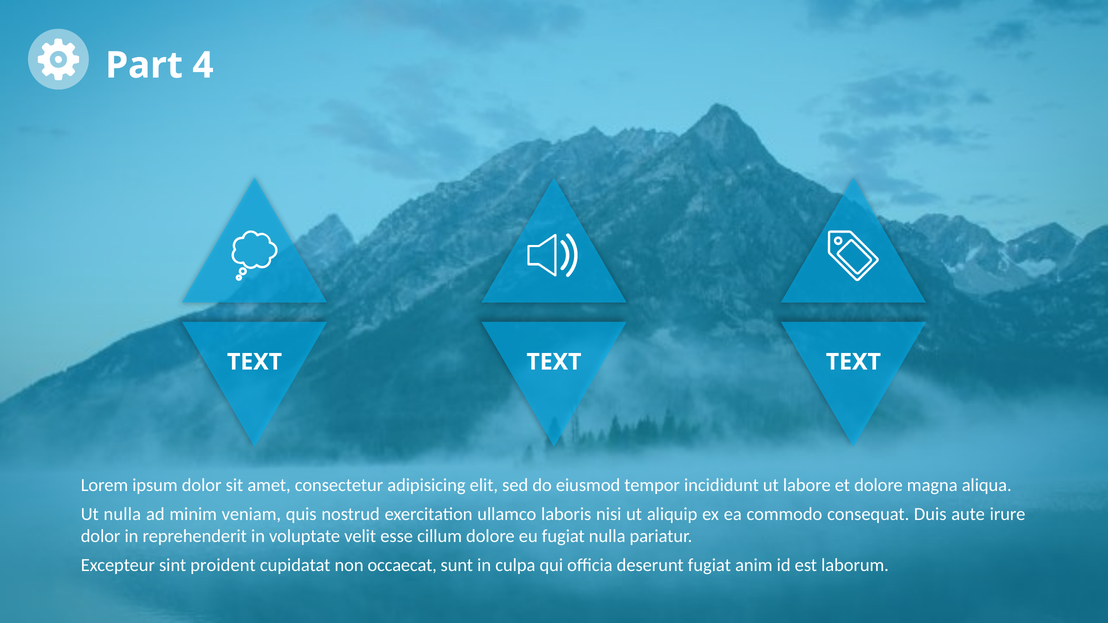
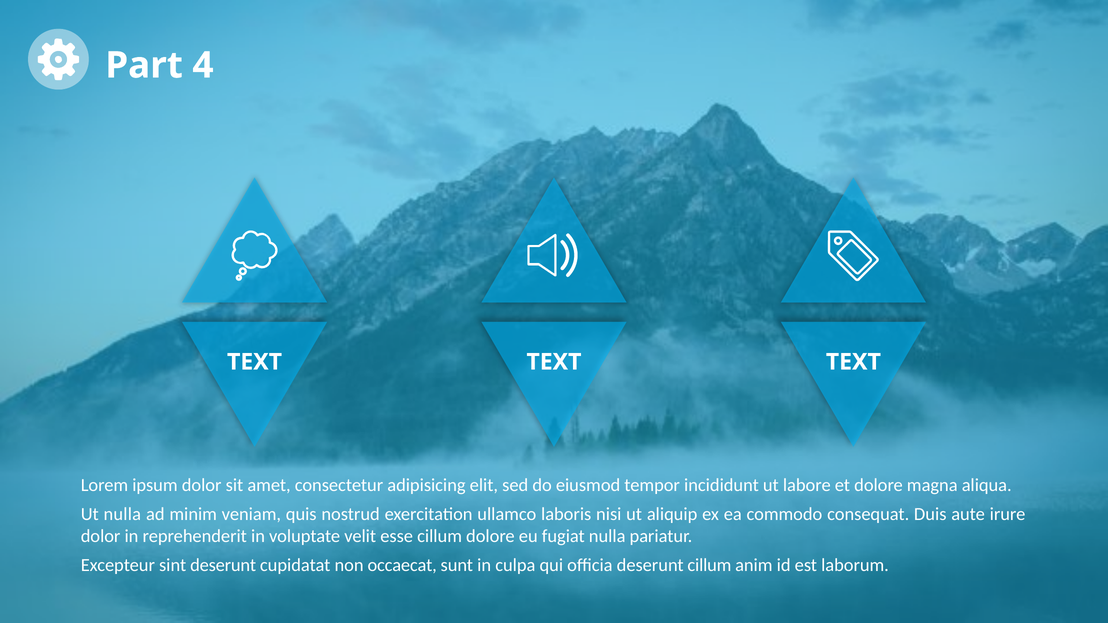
sint proident: proident -> deserunt (223, 566)
deserunt fugiat: fugiat -> cillum (709, 566)
